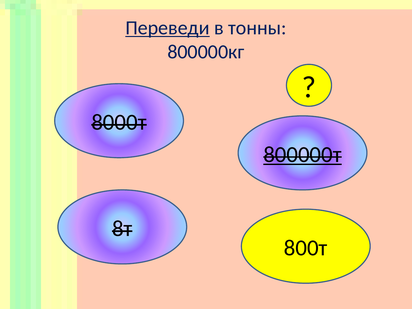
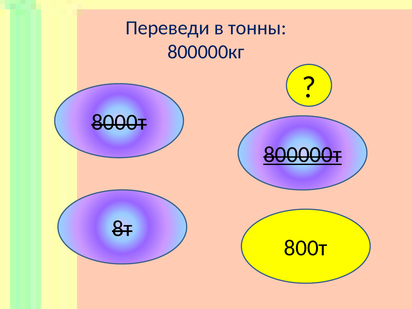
Переведи underline: present -> none (168, 28)
